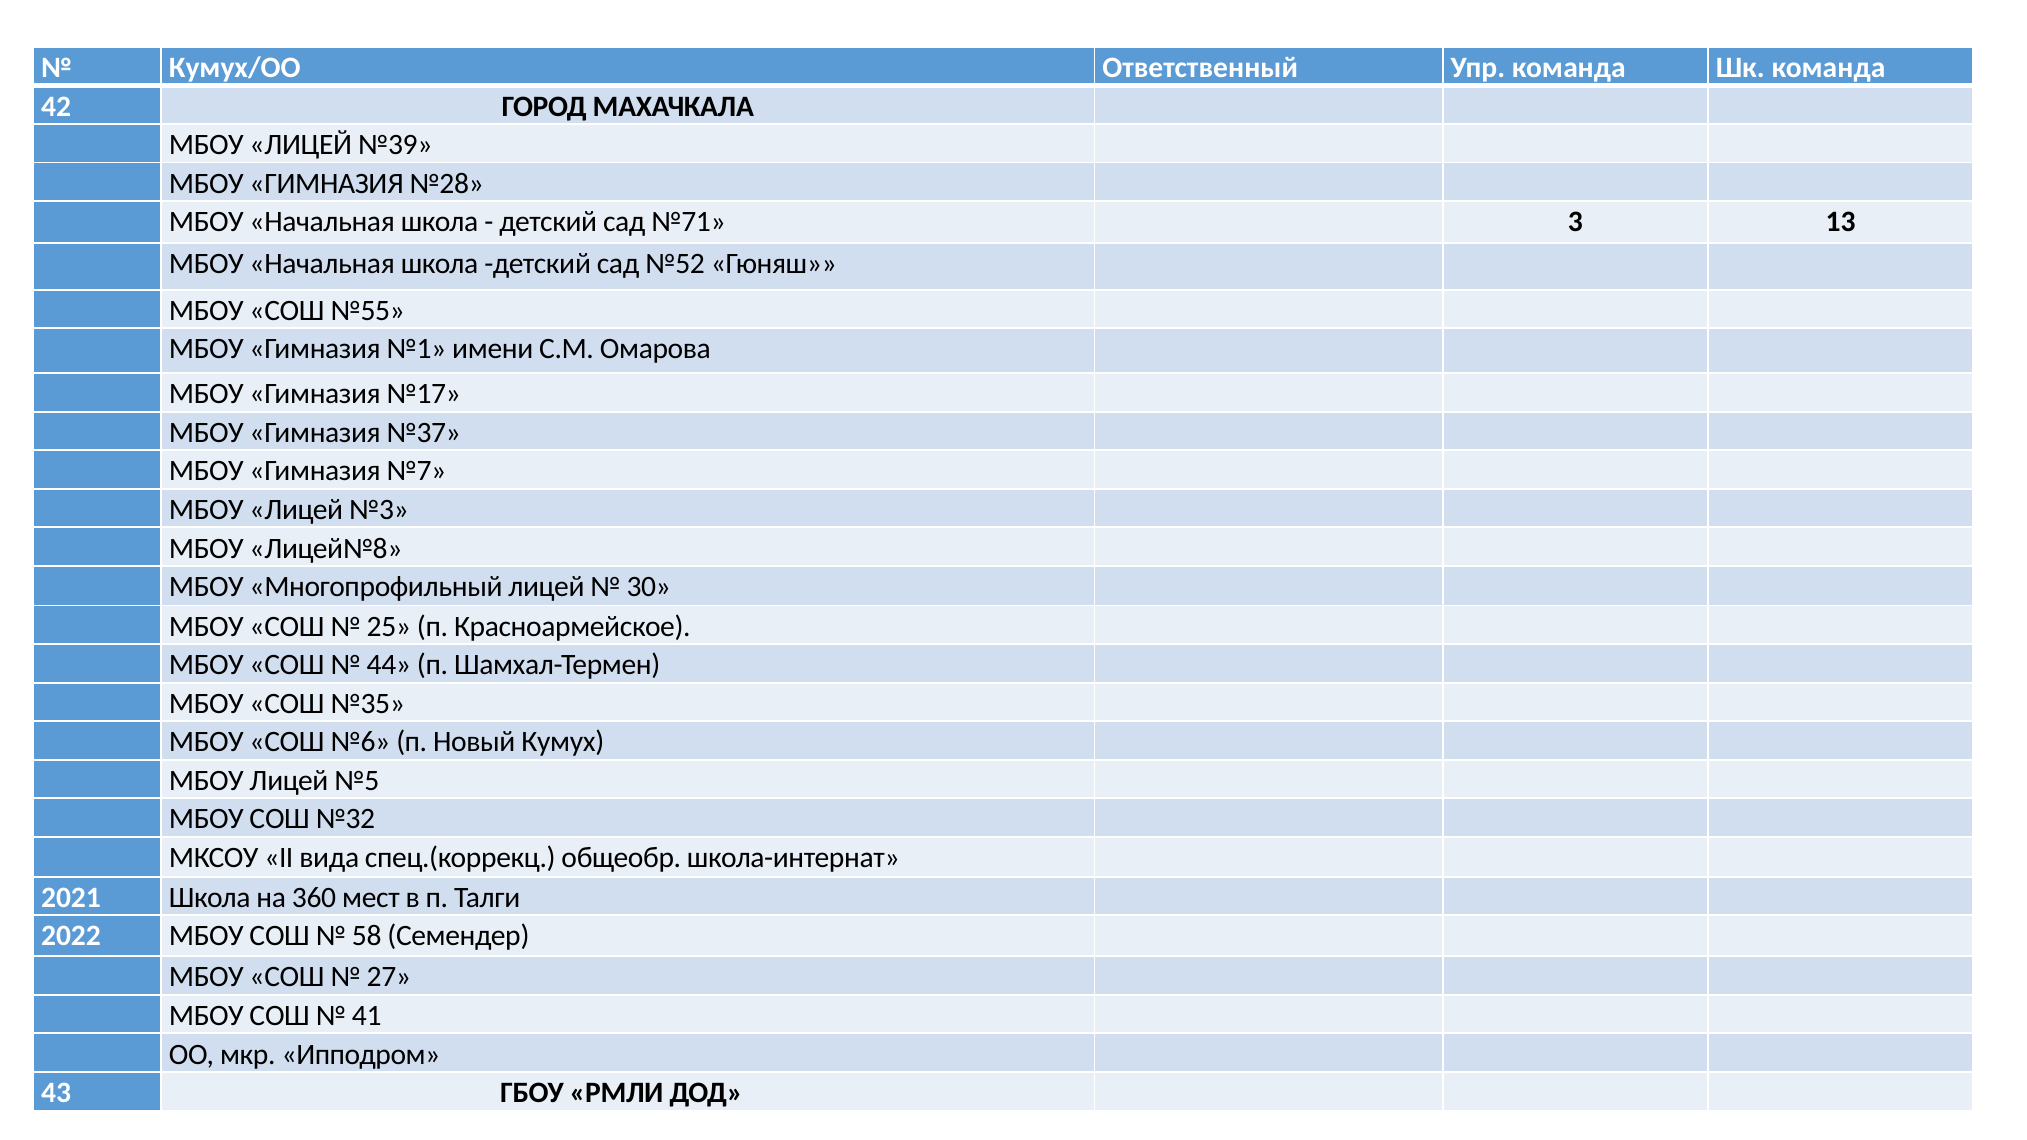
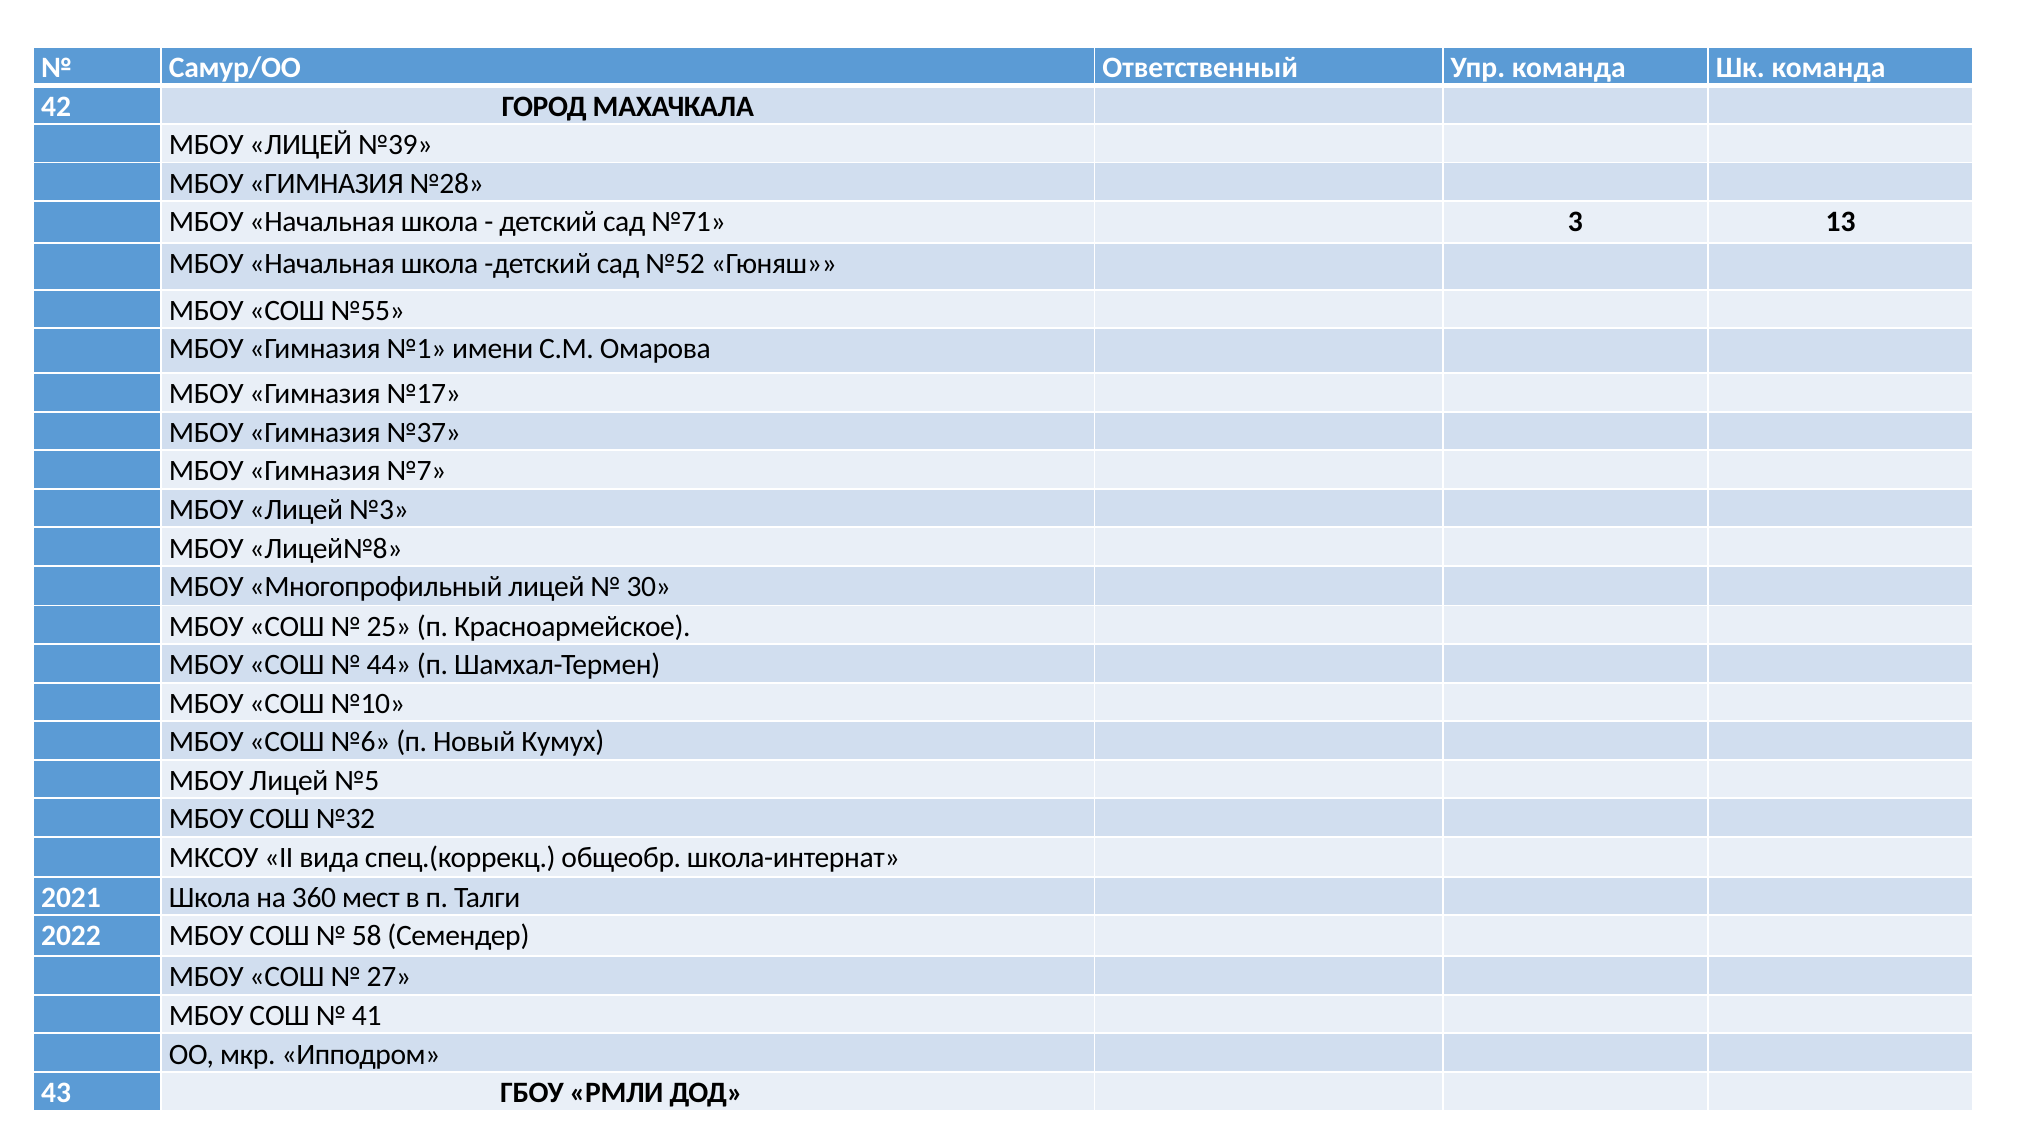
Кумух/ОО: Кумух/ОО -> Самур/ОО (235, 68)
№35: №35 -> №10 (368, 704)
